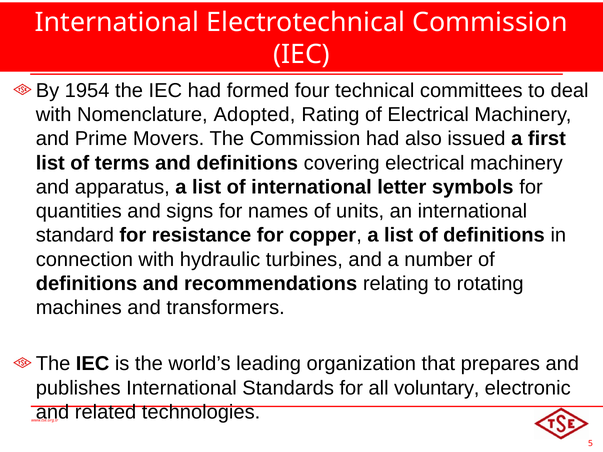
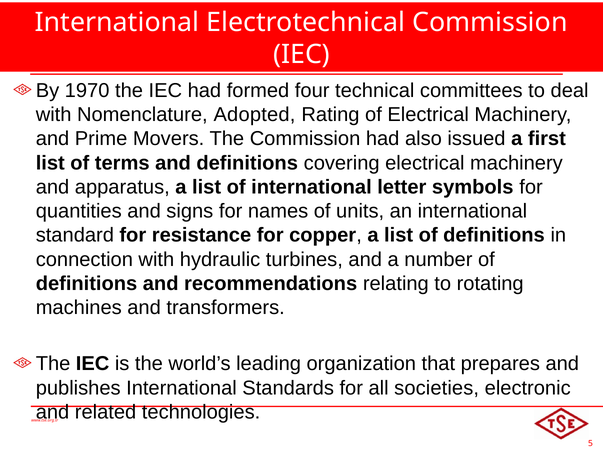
1954: 1954 -> 1970 (87, 91)
voluntary: voluntary -> societies (437, 388)
